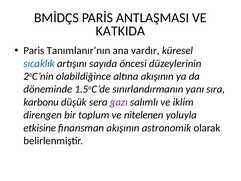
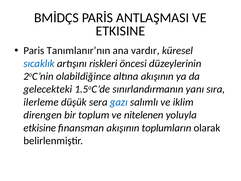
KATKIDA: KATKIDA -> ETKISINE (120, 31)
sayıda: sayıda -> riskleri (103, 63)
döneminde: döneminde -> gelecekteki (48, 89)
karbonu: karbonu -> ilerleme (41, 102)
gazı colour: purple -> blue (119, 102)
astronomik: astronomik -> toplumların (167, 128)
